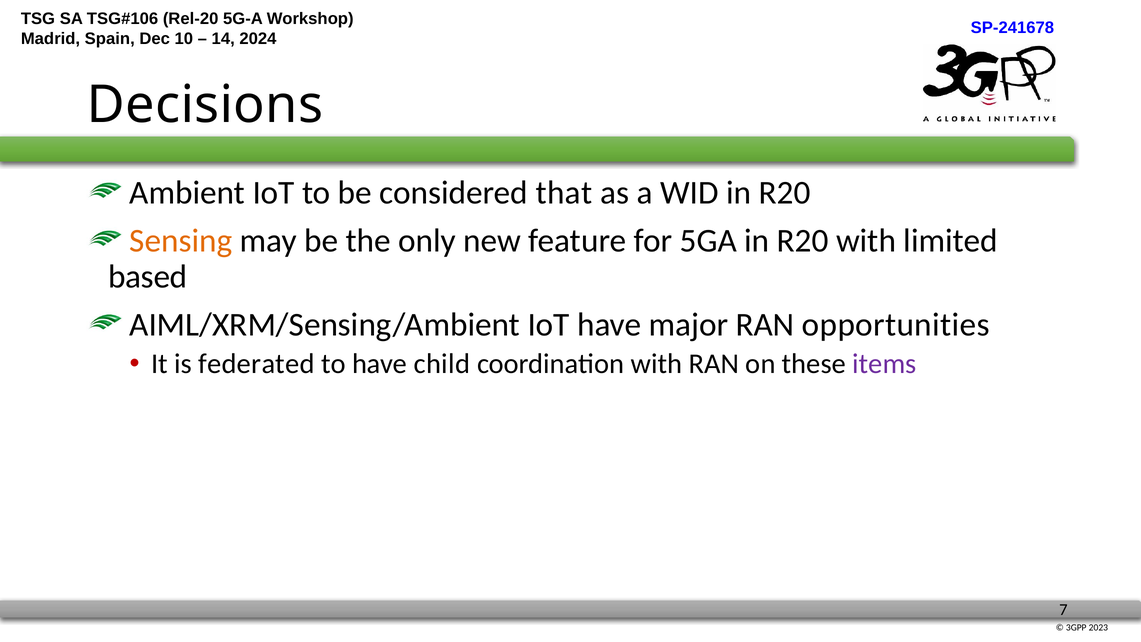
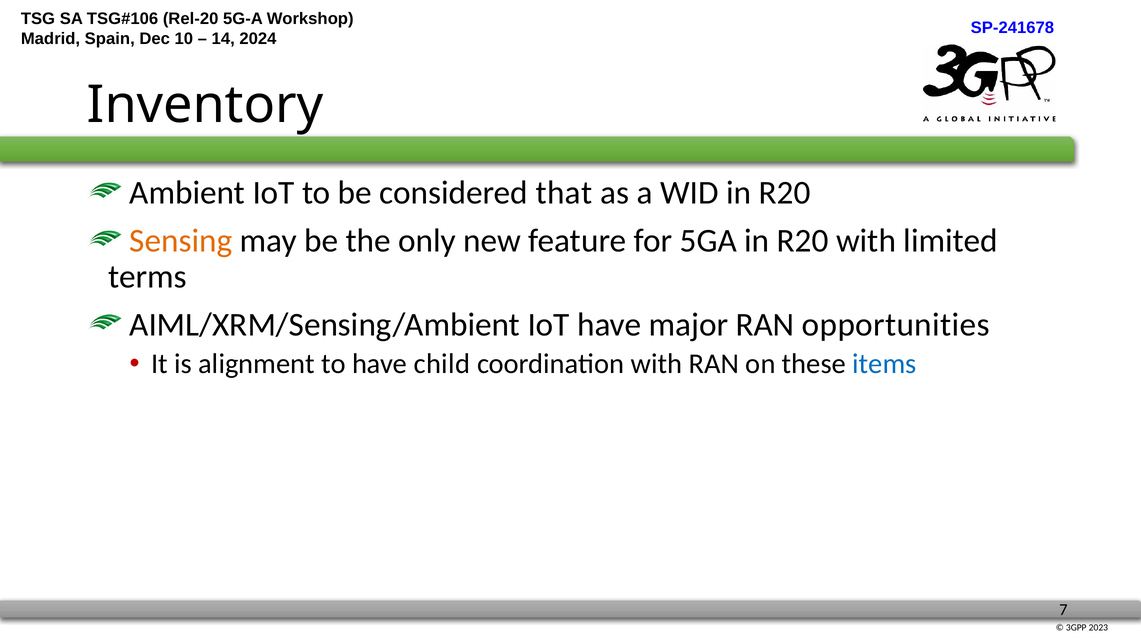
Decisions: Decisions -> Inventory (205, 105)
based: based -> terms (148, 277)
federated: federated -> alignment (257, 364)
items colour: purple -> blue (884, 364)
